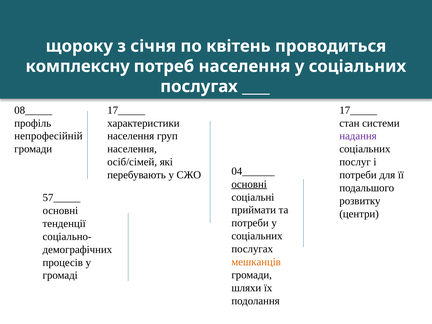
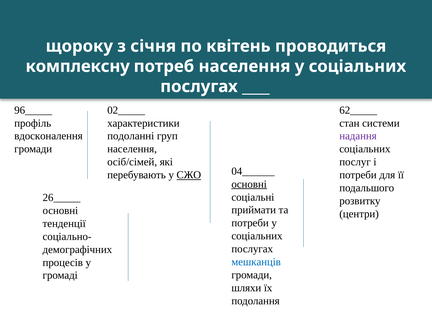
08_____: 08_____ -> 96_____ (33, 110)
17_____: 17_____ -> 02_____ (126, 110)
17_____: 17_____ -> 62_____ (358, 110)
непрофесійній: непрофесійній -> вдосконалення (49, 136)
населення: населення -> подоланні (131, 136)
СЖО underline: none -> present (189, 175)
57_____: 57_____ -> 26_____ (62, 198)
мешканців colour: orange -> blue (256, 262)
